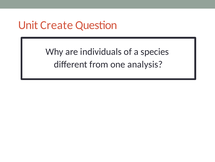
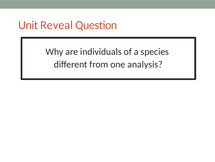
Create: Create -> Reveal (57, 25)
